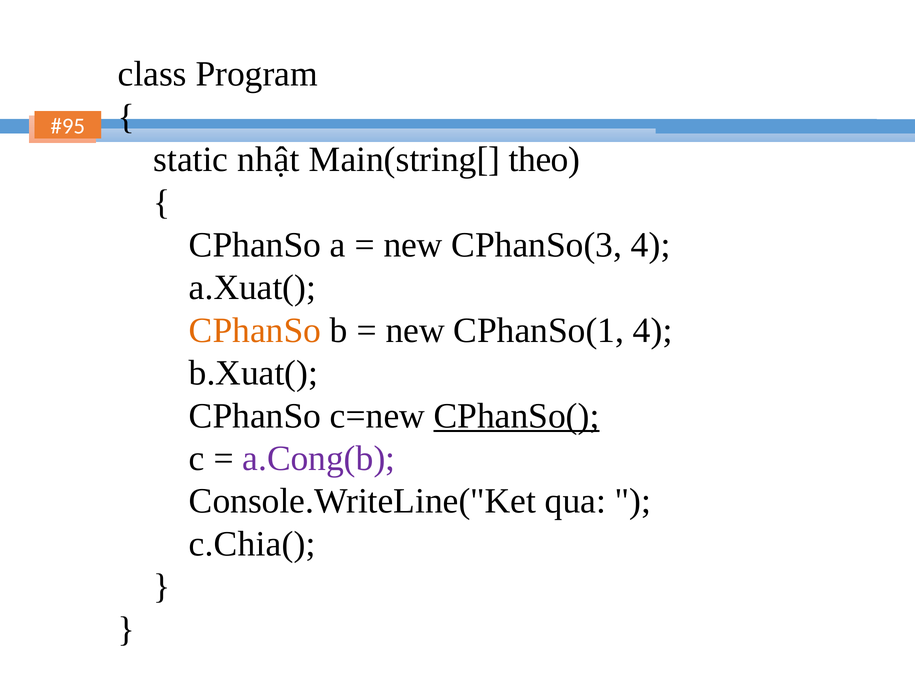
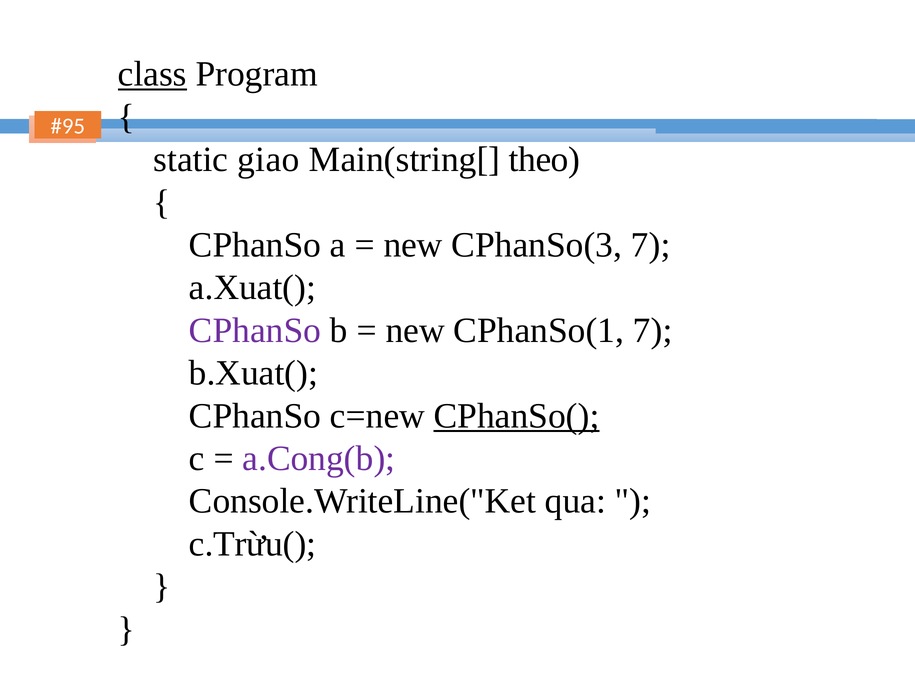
class underline: none -> present (152, 74)
nhật: nhật -> giao (268, 160)
CPhanSo(3 4: 4 -> 7 (651, 245)
CPhanSo colour: orange -> purple (255, 331)
CPhanSo(1 4: 4 -> 7 (653, 331)
c.Chia(: c.Chia( -> c.Trừu( (253, 544)
